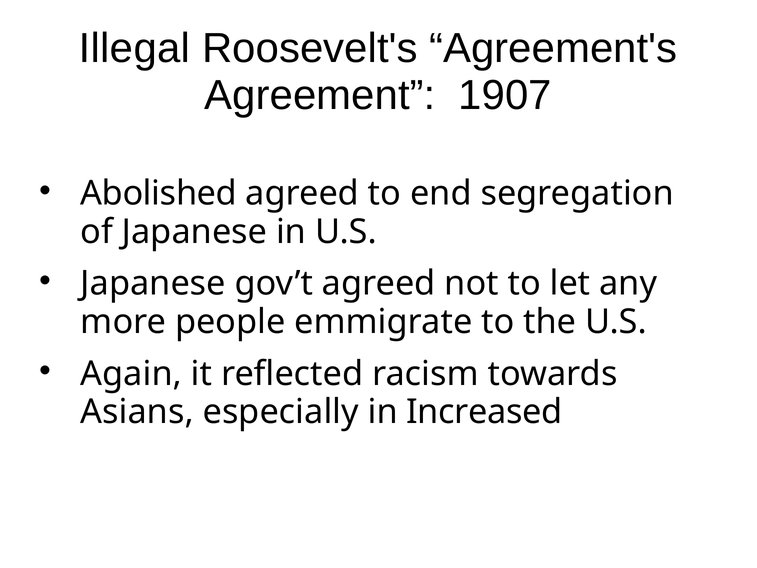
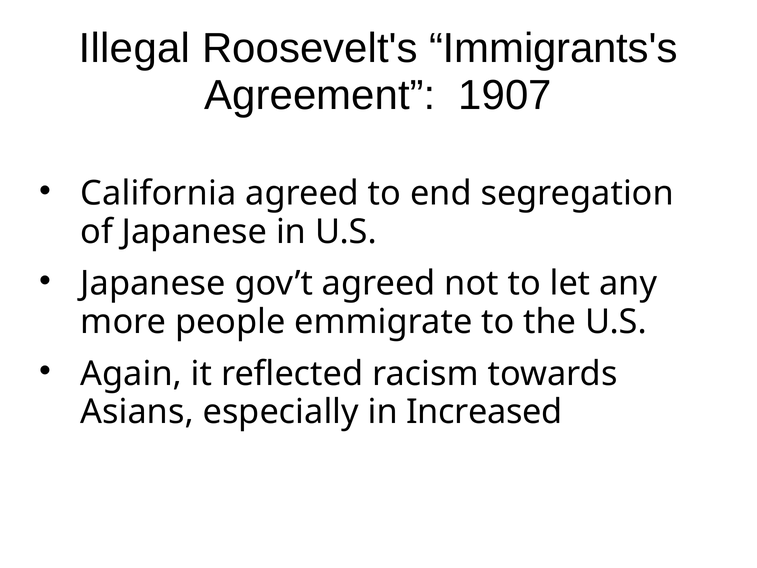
Agreement's: Agreement's -> Immigrants's (553, 48)
Abolished: Abolished -> California (158, 193)
